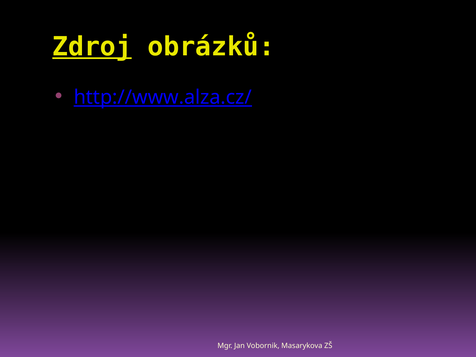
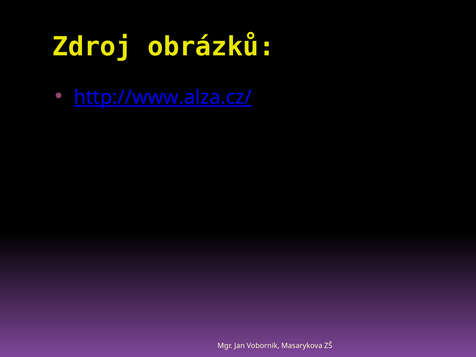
Zdroj underline: present -> none (92, 47)
